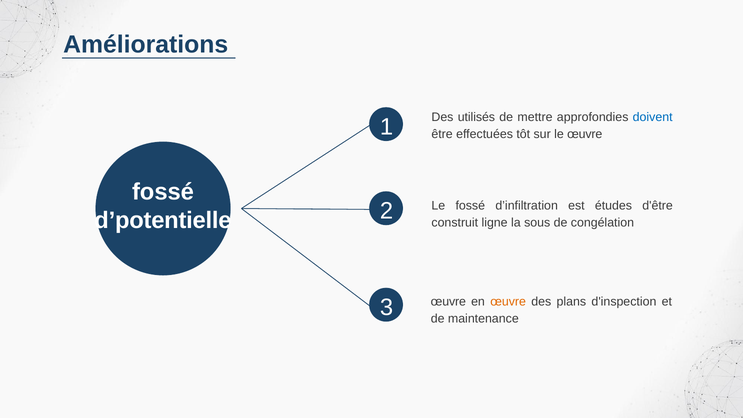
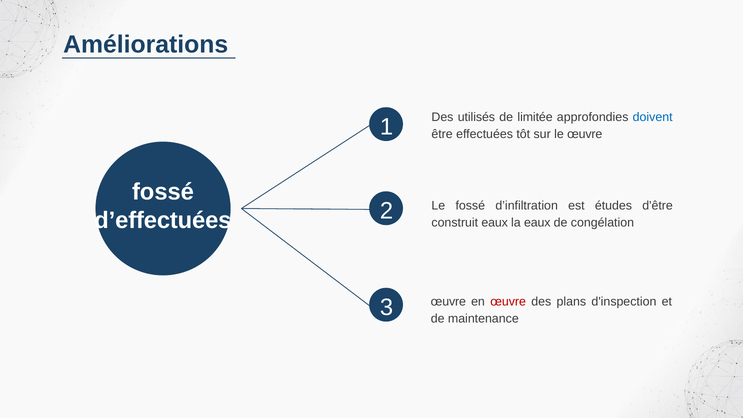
mettre: mettre -> limitée (535, 117)
d’potentielle: d’potentielle -> d’effectuées (163, 220)
construit ligne: ligne -> eaux (495, 223)
la sous: sous -> eaux (537, 223)
œuvre colour: orange -> red (508, 302)
